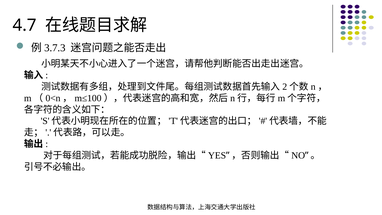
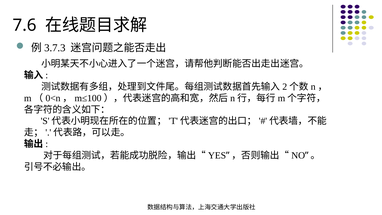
4.7: 4.7 -> 7.6 (25, 25)
